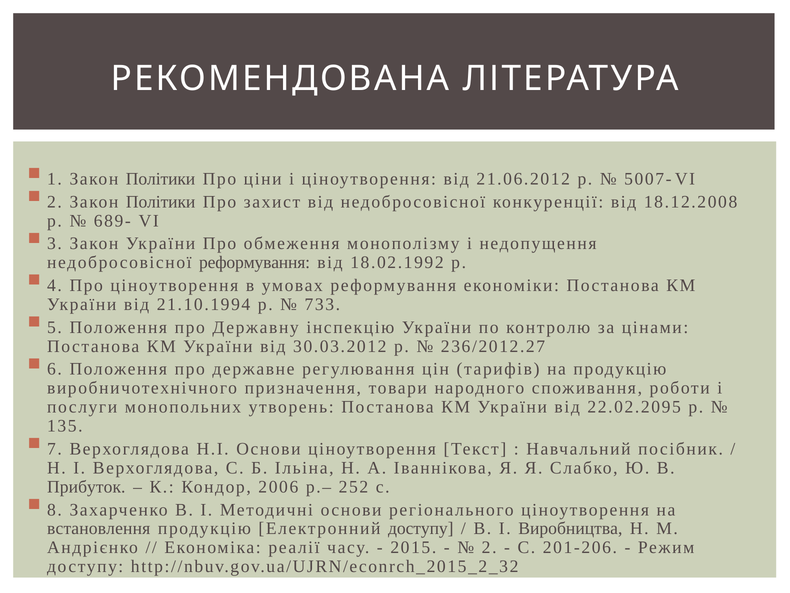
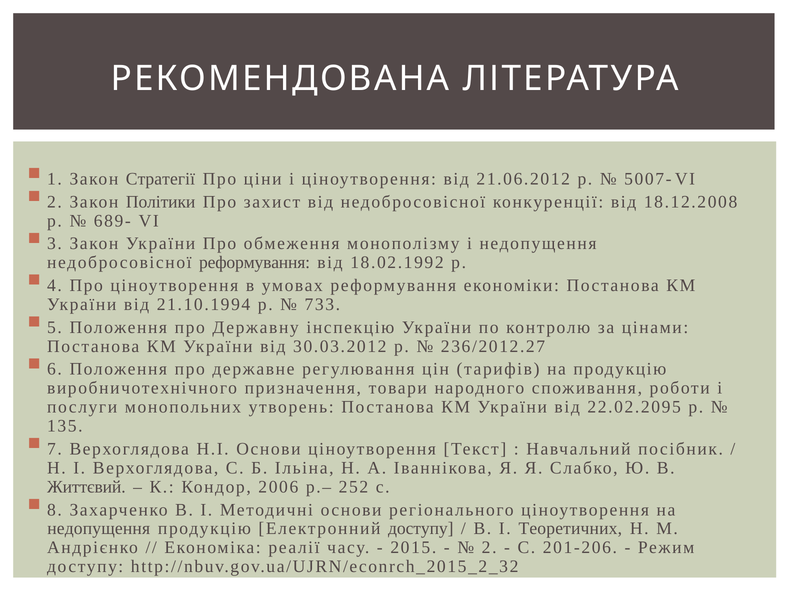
1 Закон Політики: Політики -> Стратегії (160, 179)
Прибуток: Прибуток -> Життєвий (86, 486)
встановлення: встановлення -> недопущення (99, 528)
Виробництва: Виробництва -> Теоретичних (570, 528)
